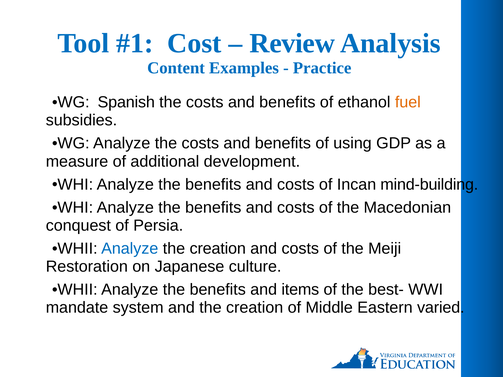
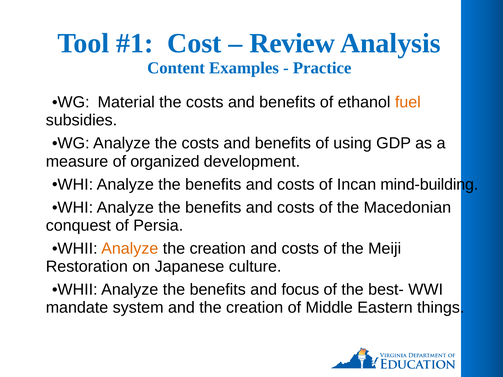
Spanish: Spanish -> Material (126, 102)
additional: additional -> organized (165, 162)
Analyze colour: blue -> orange (130, 249)
items: items -> focus (300, 290)
varied: varied -> things (441, 308)
